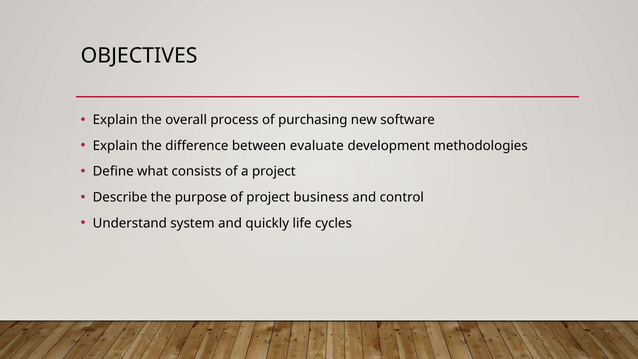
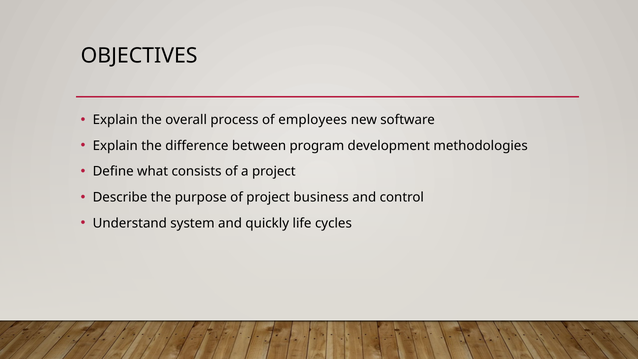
purchasing: purchasing -> employees (313, 120)
evaluate: evaluate -> program (317, 146)
